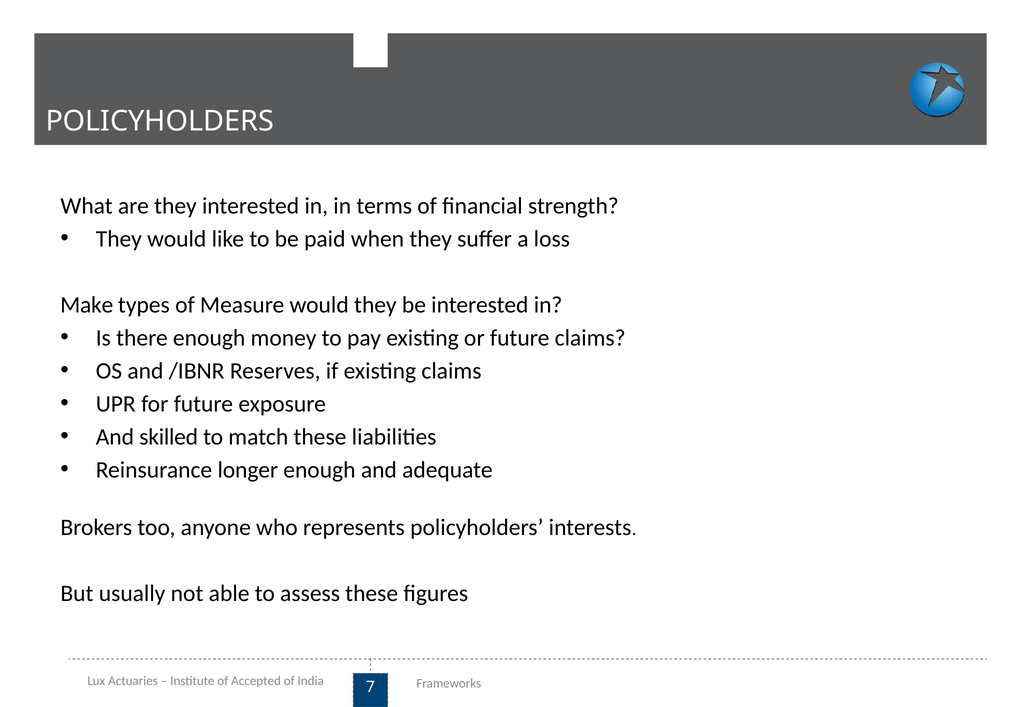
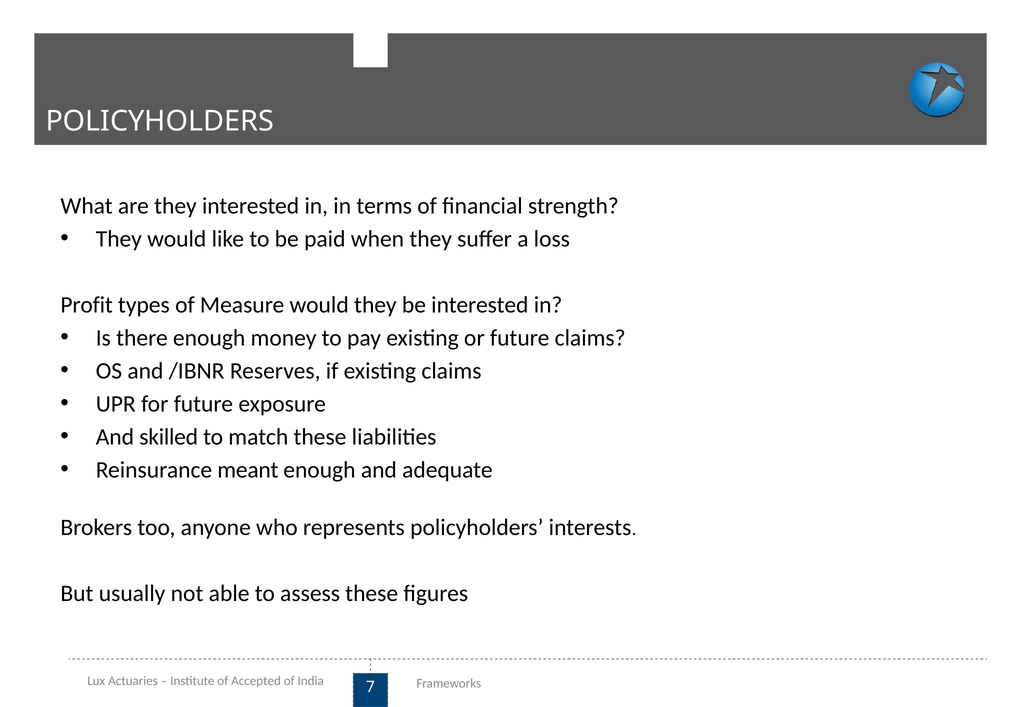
Make: Make -> Profit (87, 305)
longer: longer -> meant (248, 470)
